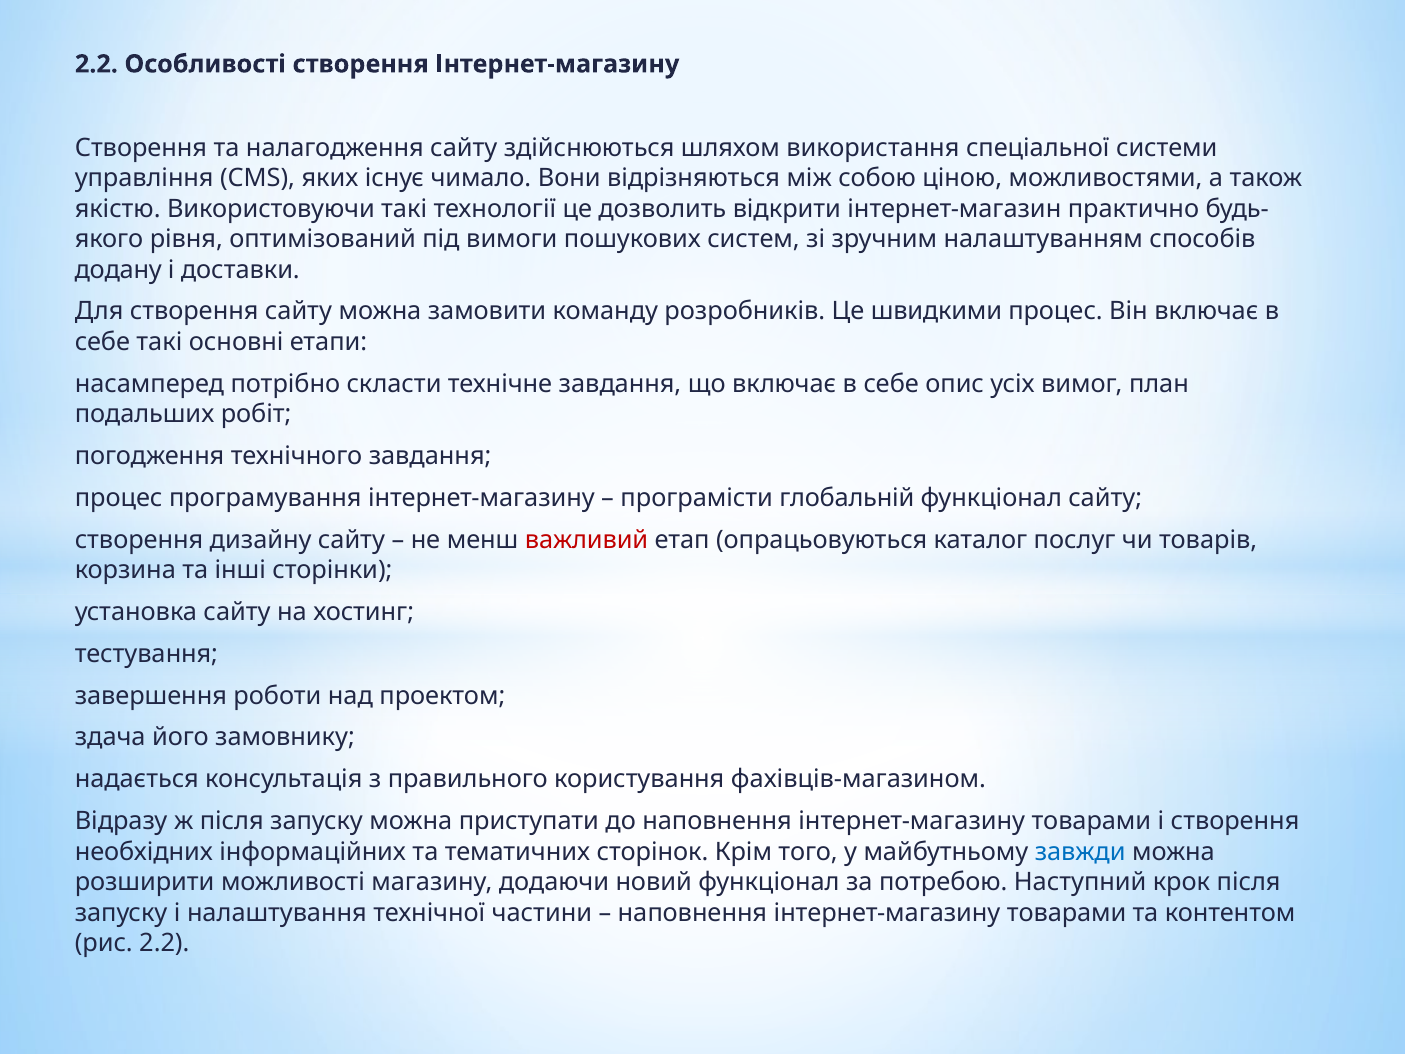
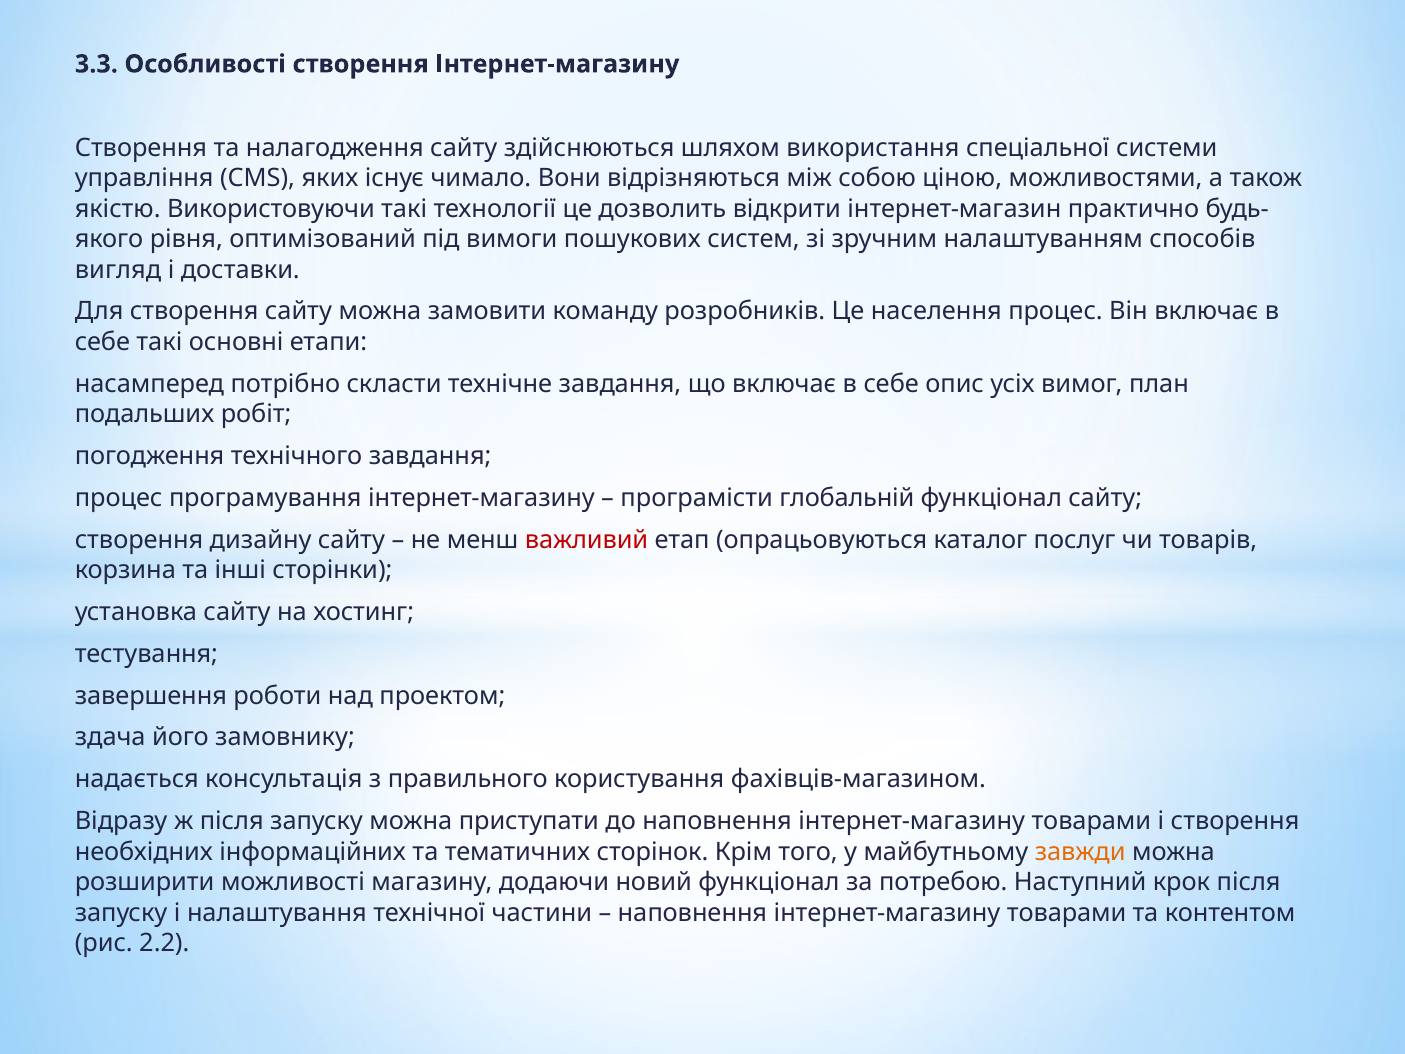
2.2: 2.2 -> 3.3 (96, 64)
додану: додану -> вигляд (118, 270)
швидкими: швидкими -> населення (936, 311)
завжди colour: blue -> orange (1080, 852)
